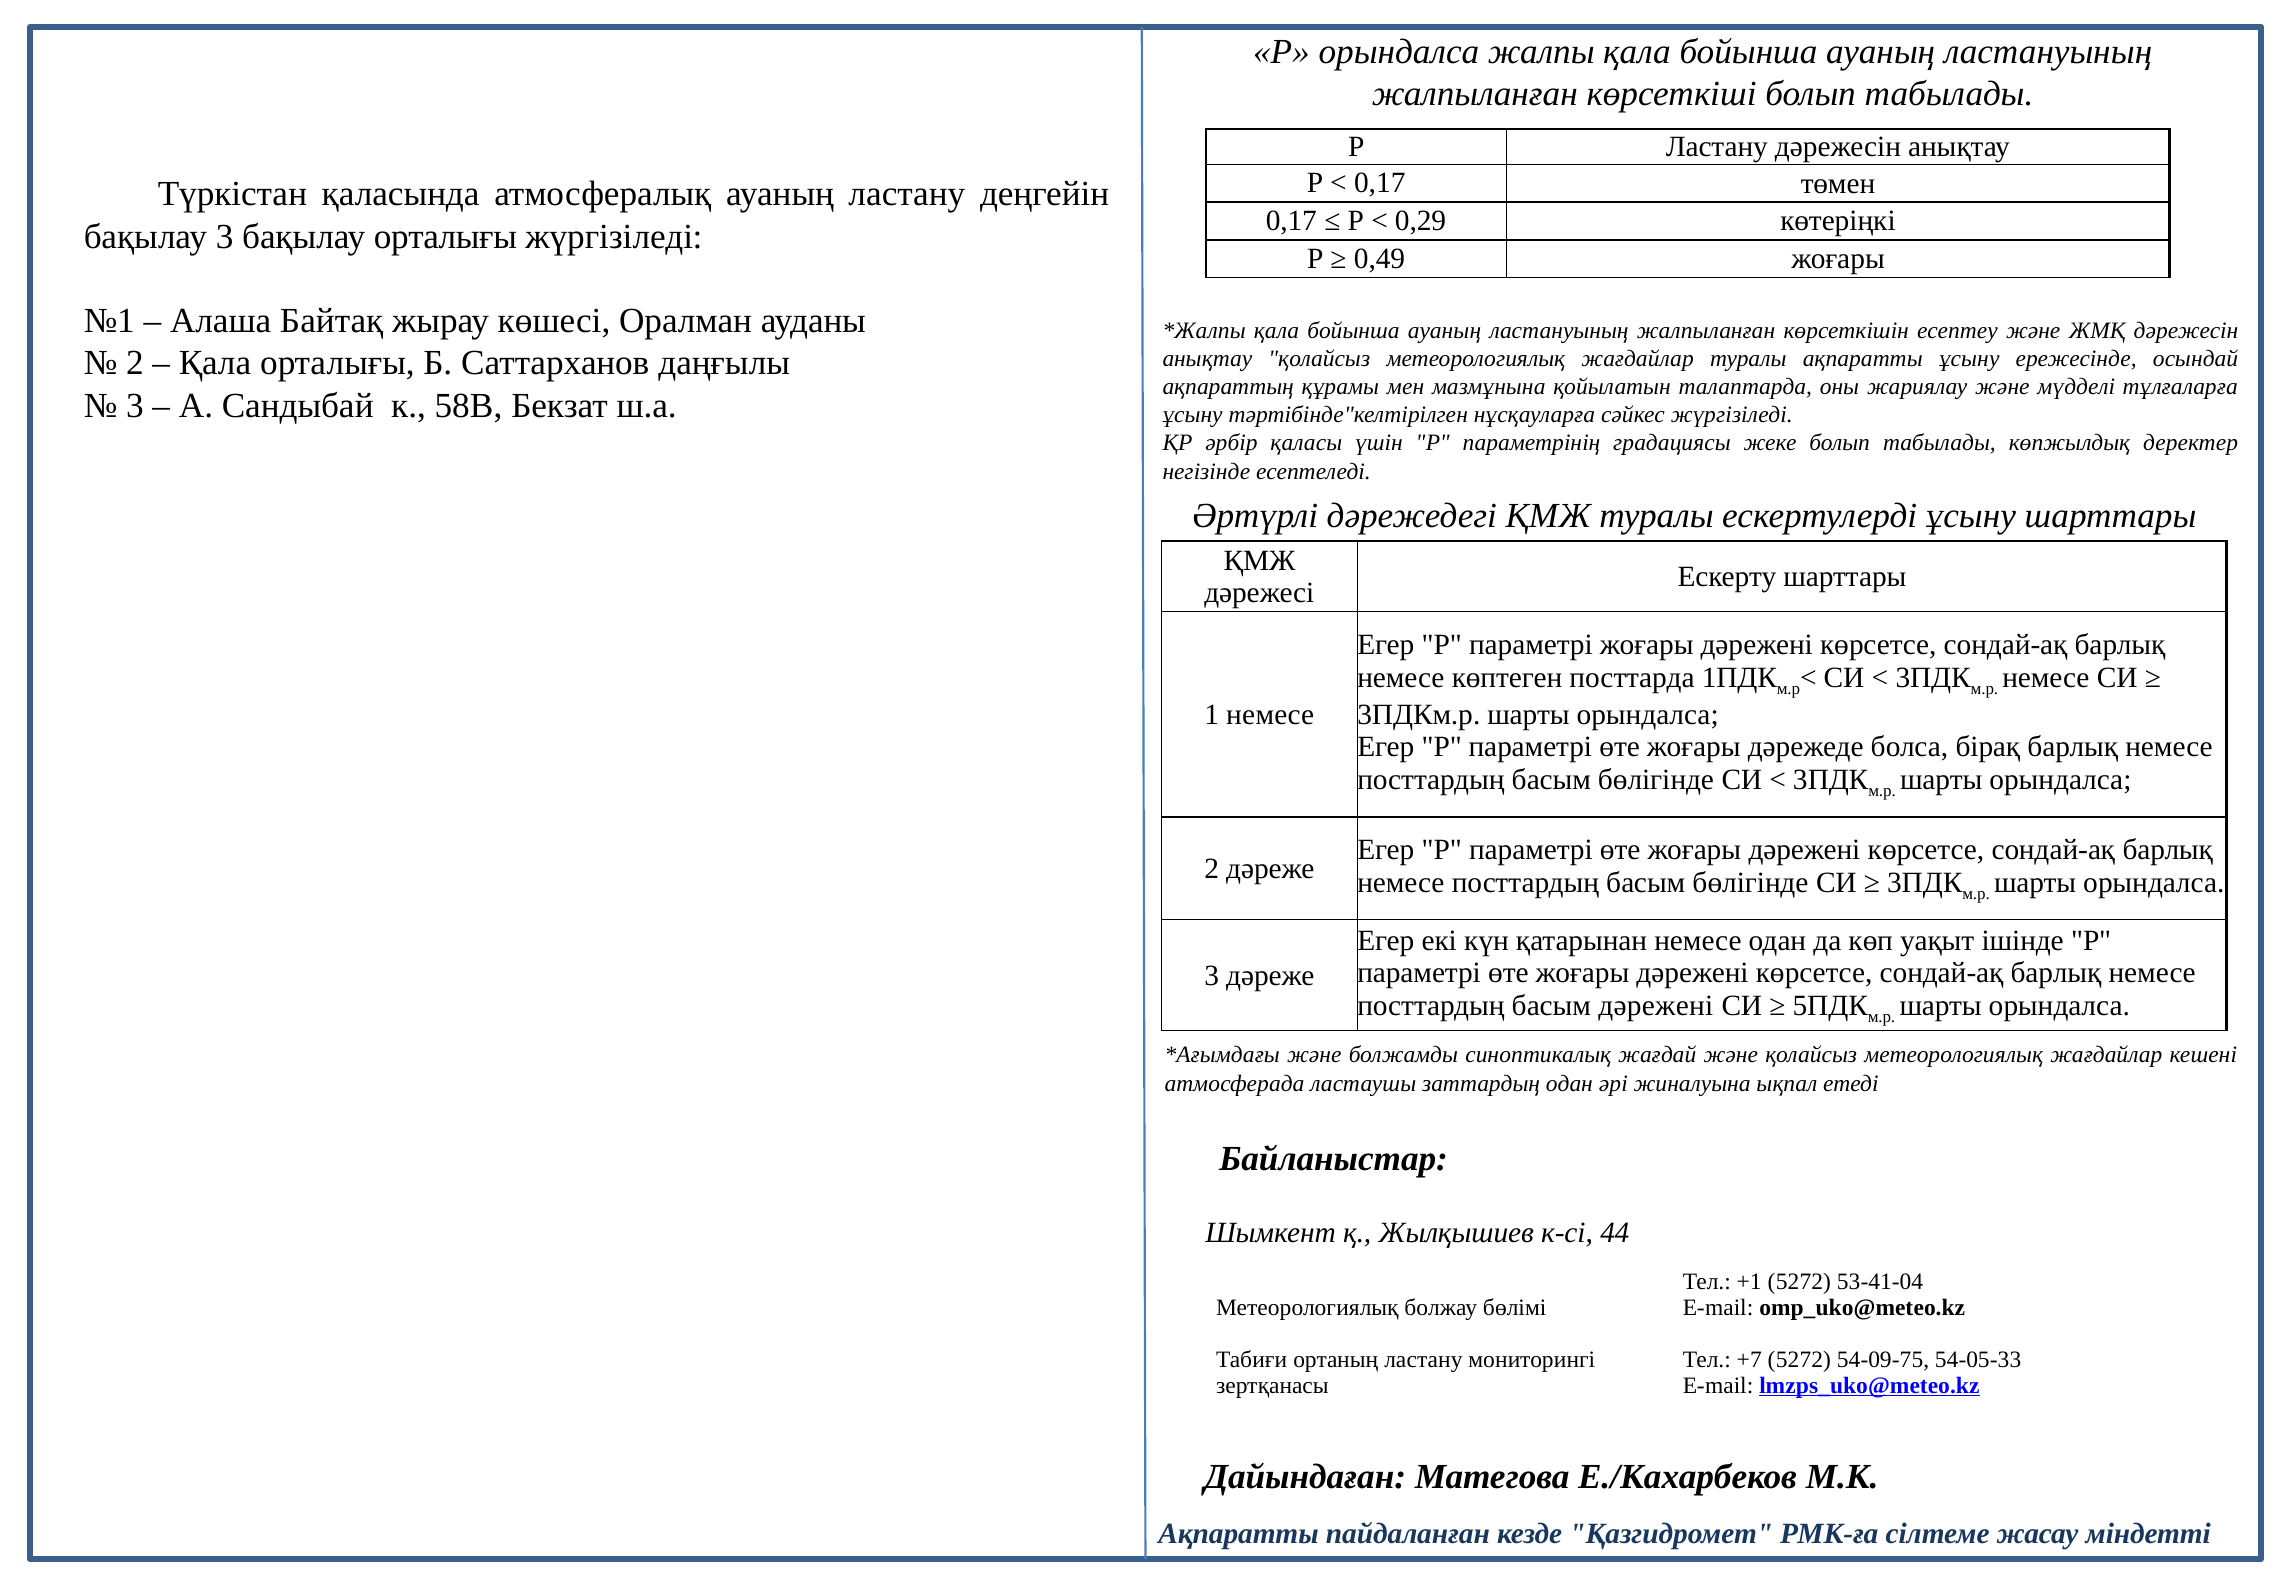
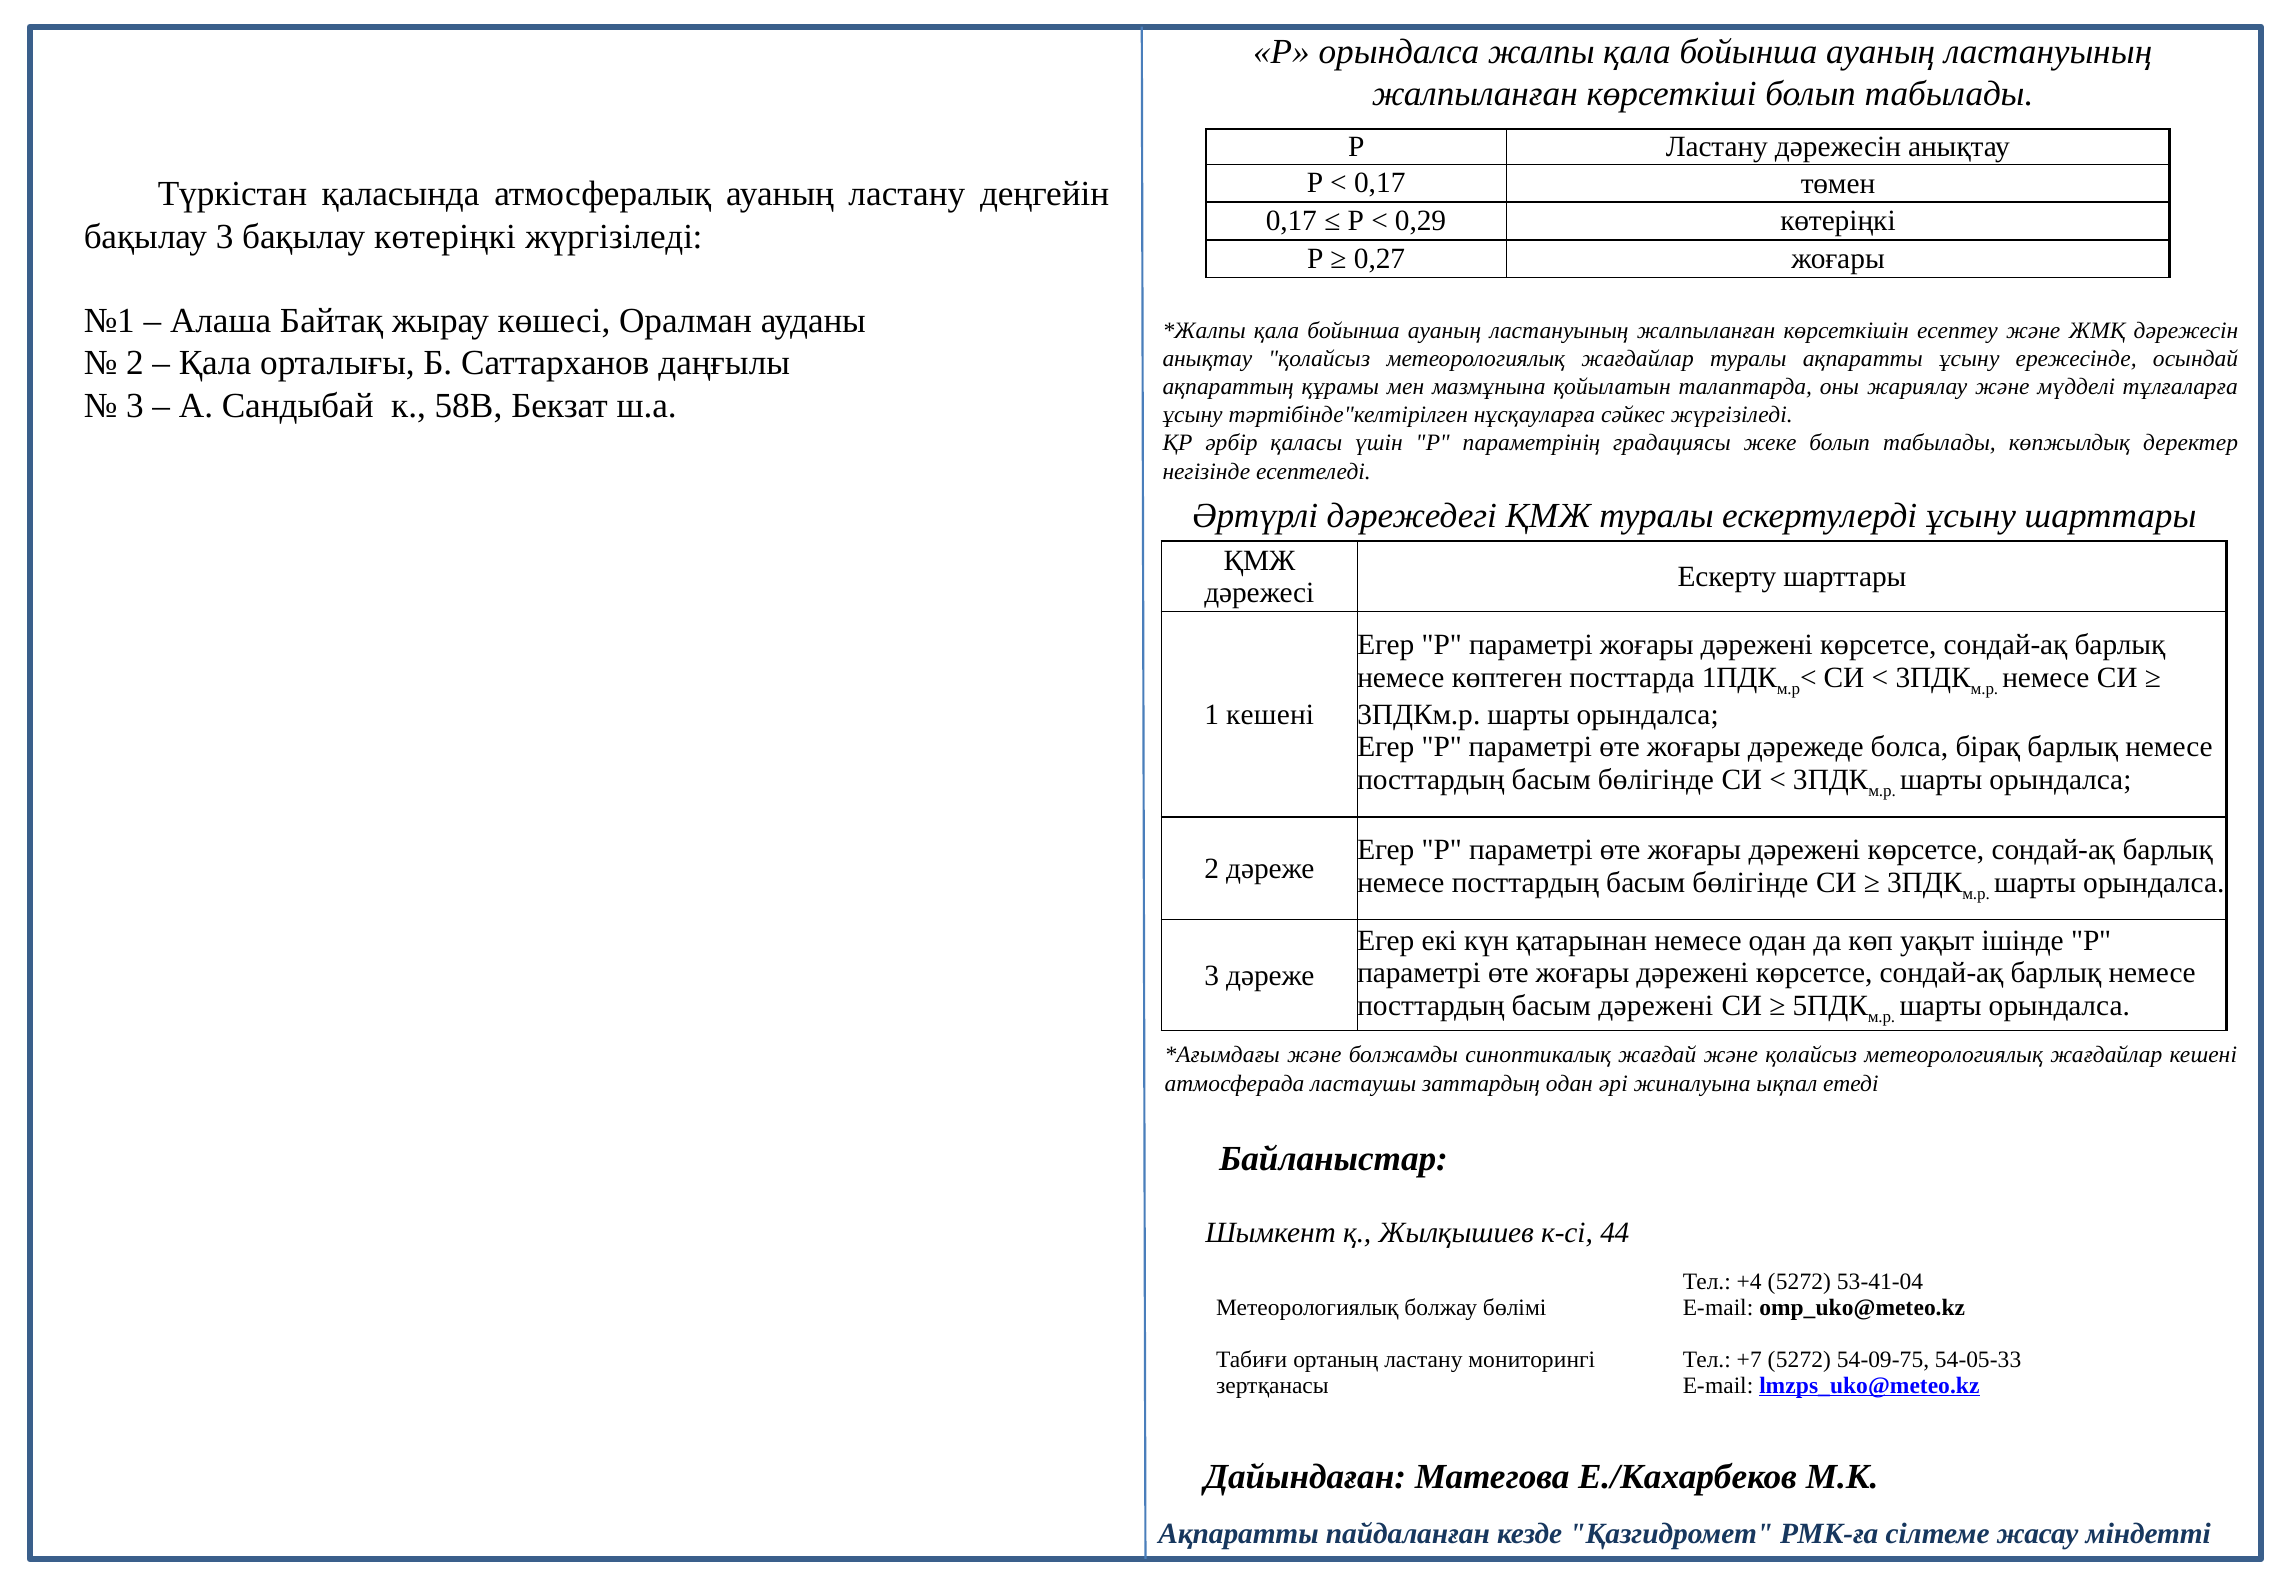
бақылау орталығы: орталығы -> көтеріңкі (445, 236)
0,49: 0,49 -> 0,27 (1380, 259)
1 немесе: немесе -> кешені (1270, 715)
+1: +1 -> +4 (1749, 1282)
